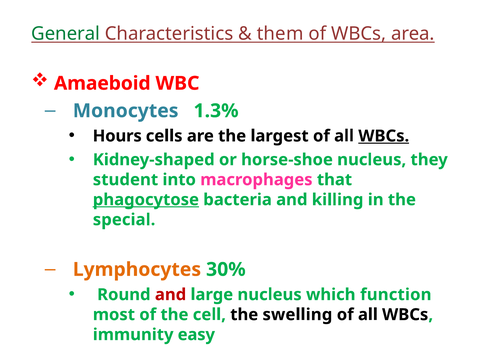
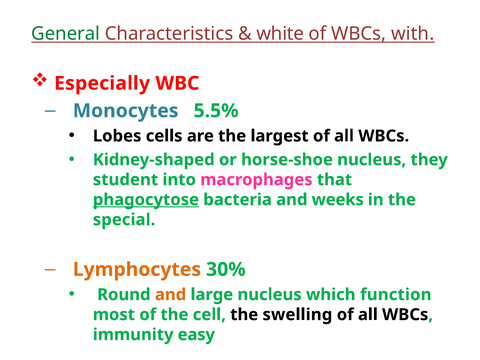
them: them -> white (280, 34)
area: area -> with (413, 34)
Amaeboid: Amaeboid -> Especially (102, 83)
1.3%: 1.3% -> 5.5% (216, 111)
Hours: Hours -> Lobes (117, 136)
WBCs underline: present -> none (384, 136)
killing: killing -> weeks (338, 200)
and colour: red -> orange (171, 295)
